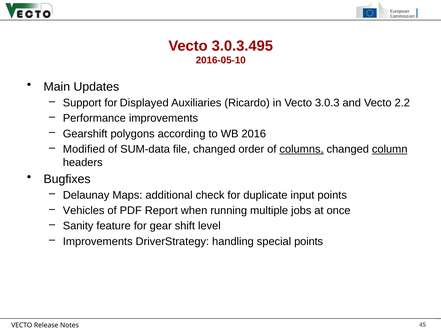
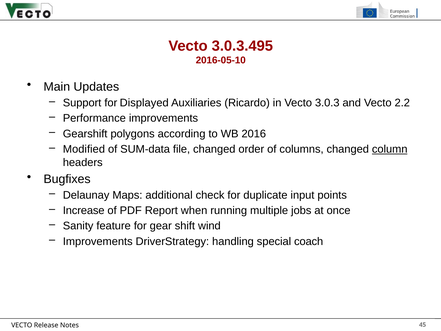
columns underline: present -> none (302, 149)
Vehicles: Vehicles -> Increase (84, 210)
level: level -> wind (209, 226)
special points: points -> coach (309, 241)
